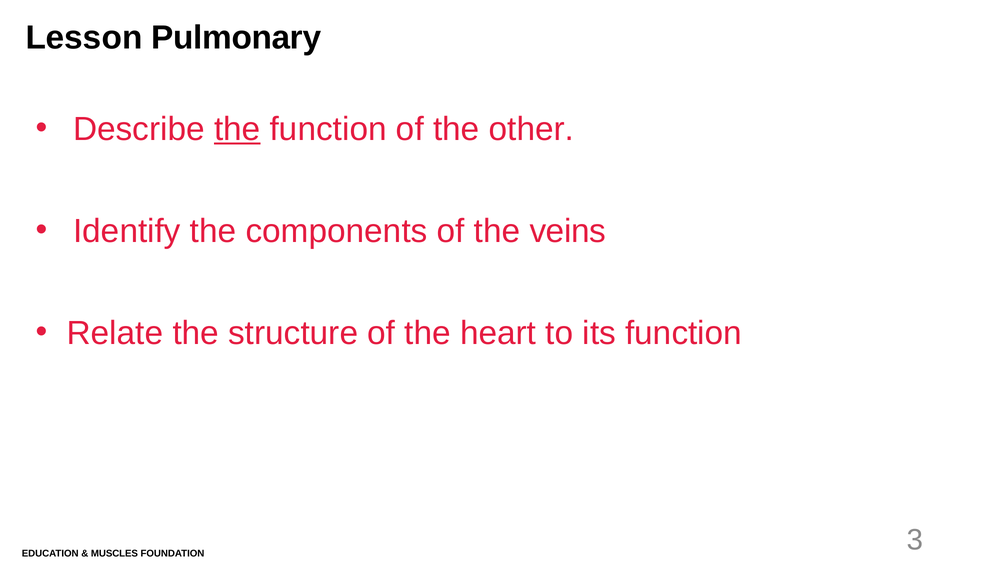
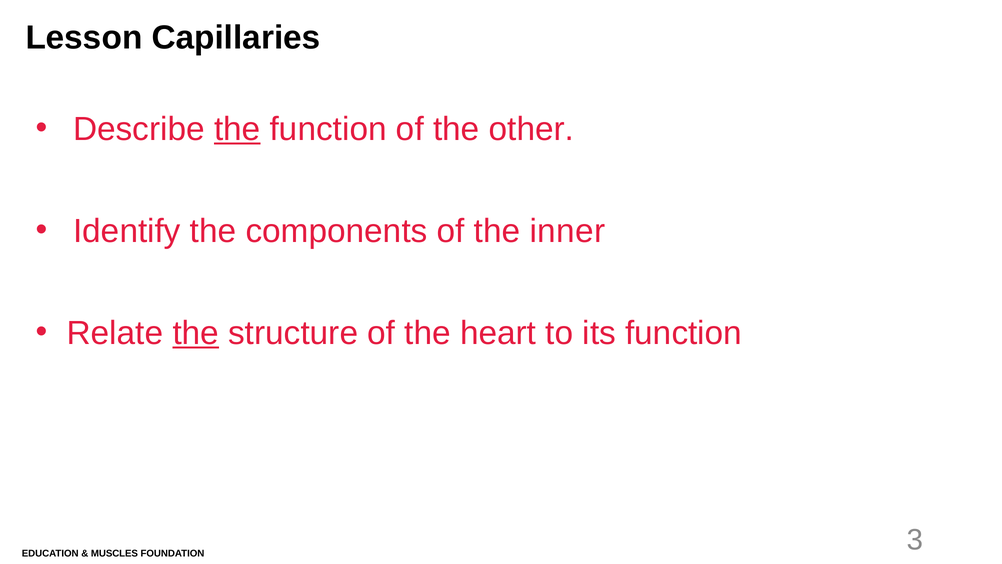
Pulmonary: Pulmonary -> Capillaries (236, 38)
veins: veins -> inner (568, 231)
the underline: none -> present (196, 333)
